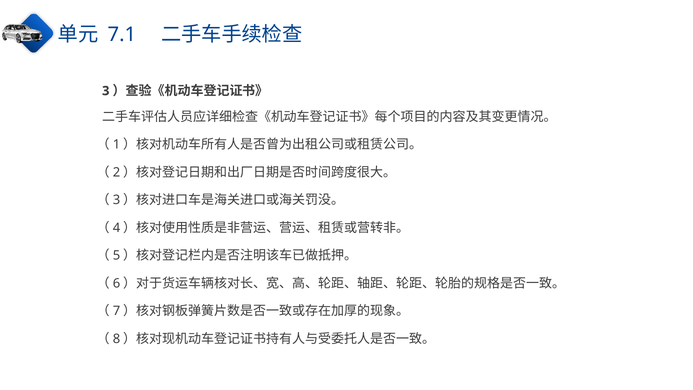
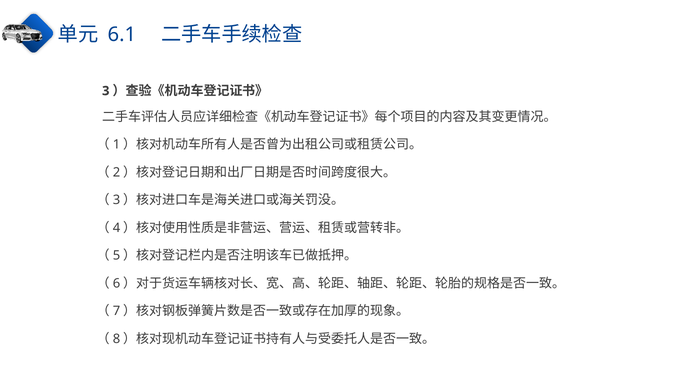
7.1: 7.1 -> 6.1 (122, 34)
